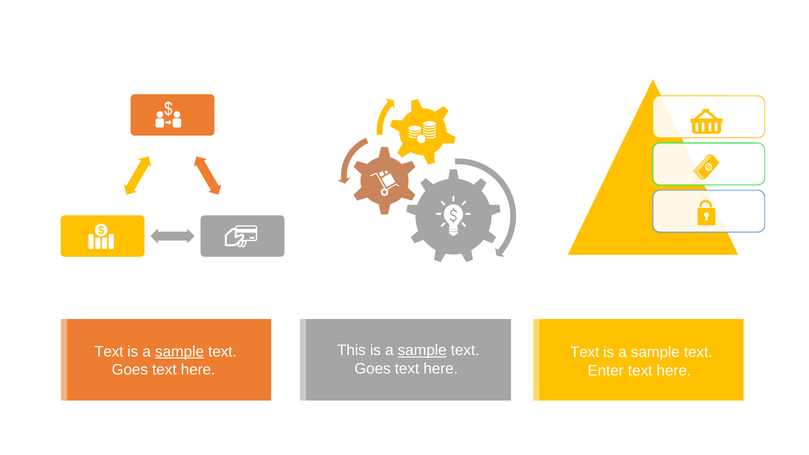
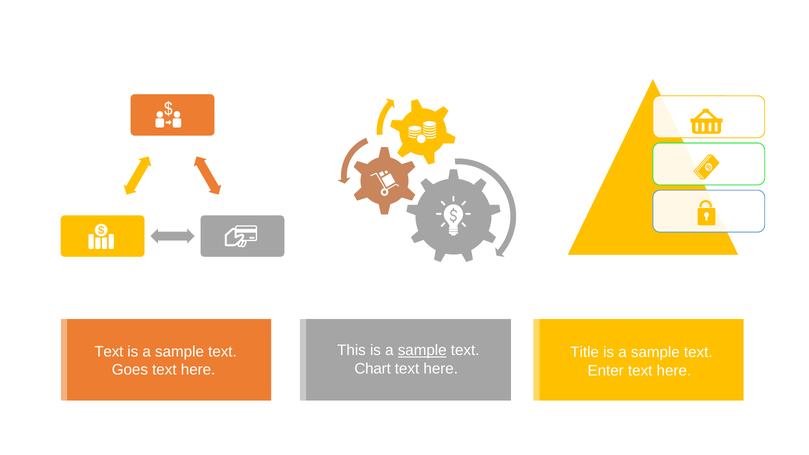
sample underline: present -> none (180, 352)
Text: Text -> Title (585, 352)
Goes: Goes -> Chart (373, 369)
